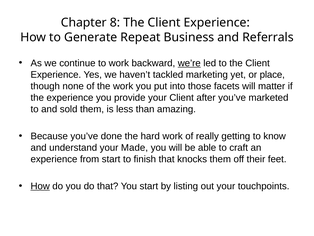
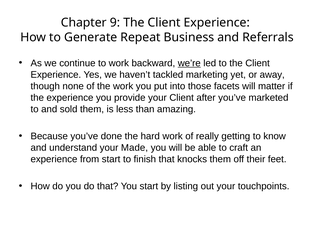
8: 8 -> 9 (115, 23)
place: place -> away (272, 74)
How underline: present -> none (40, 186)
